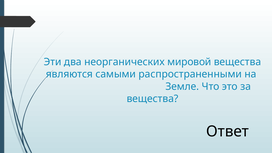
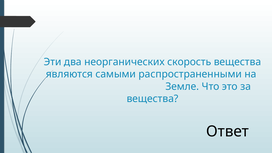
мировой: мировой -> скорость (189, 62)
